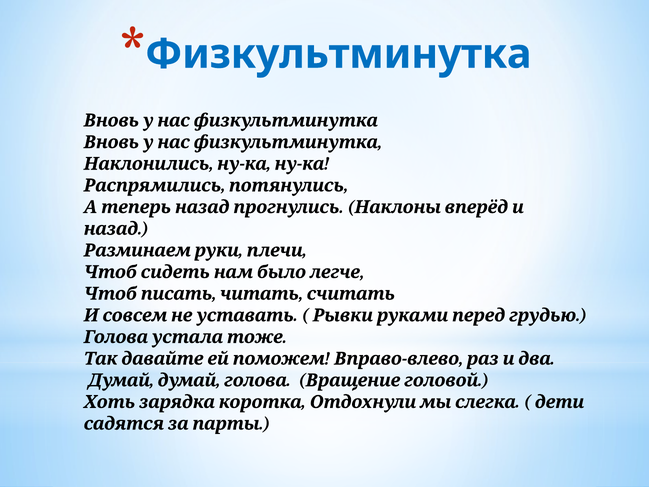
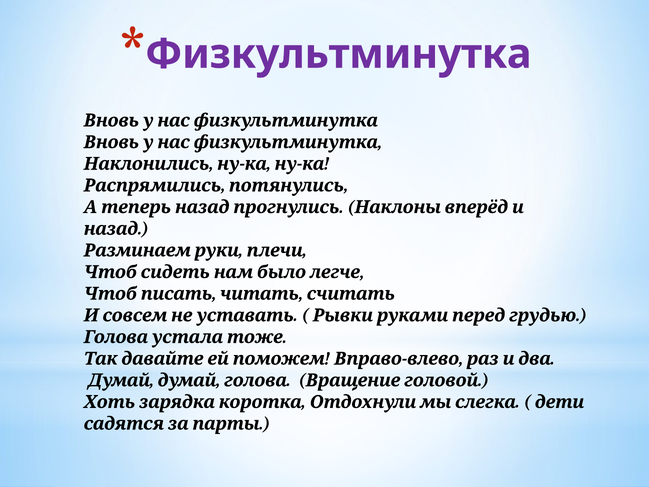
Физкультминутка colour: blue -> purple (338, 54)
